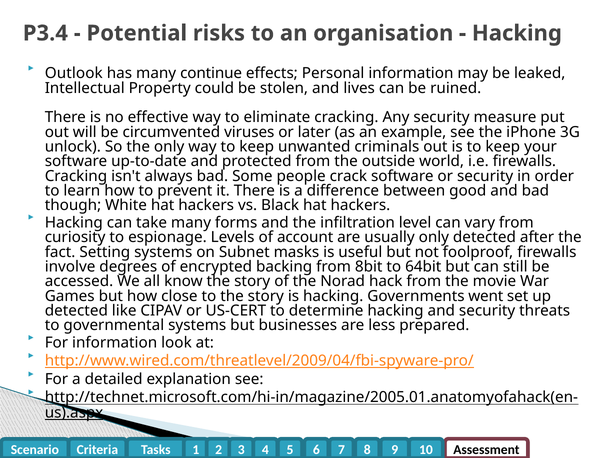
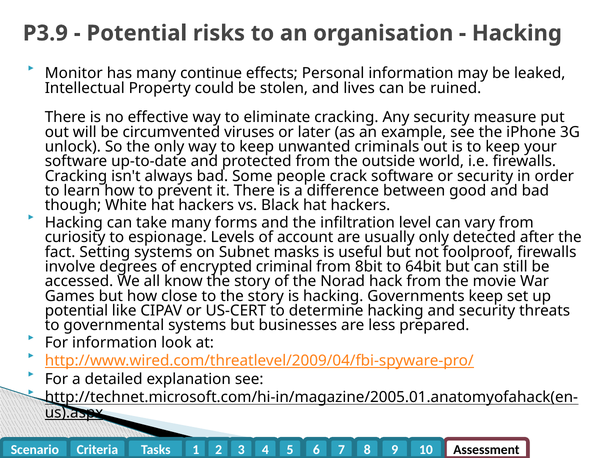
P3.4: P3.4 -> P3.9 (45, 33)
Outlook: Outlook -> Monitor (74, 73)
backing: backing -> criminal (284, 267)
Governments went: went -> keep (486, 296)
detected: detected -> potential (76, 311)
